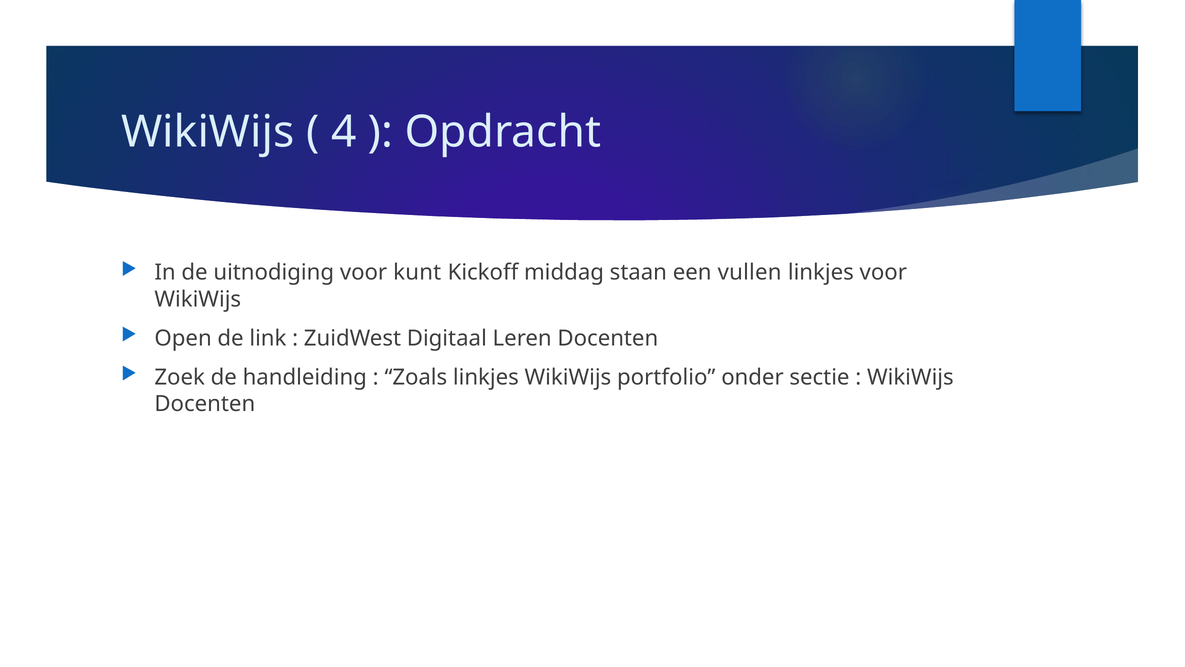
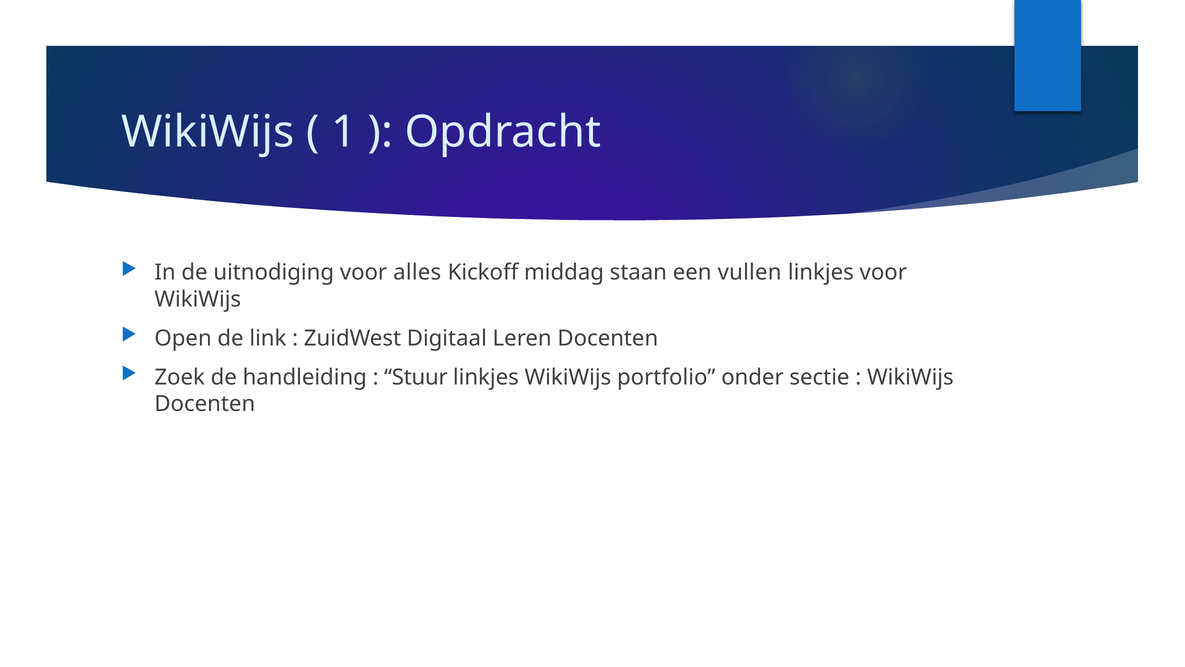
4: 4 -> 1 (344, 132)
kunt: kunt -> alles (417, 272)
Zoals: Zoals -> Stuur (416, 377)
